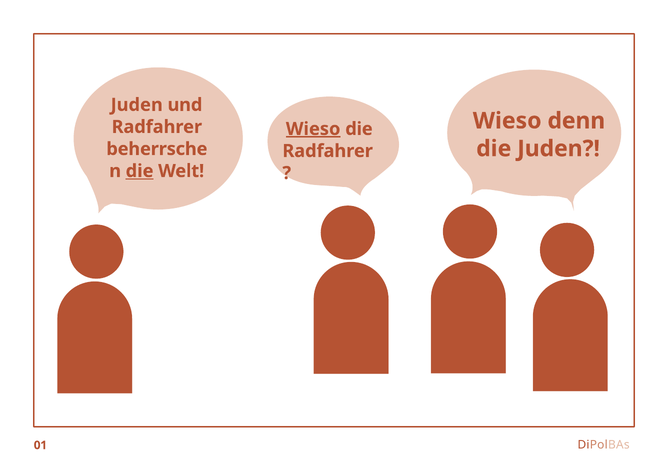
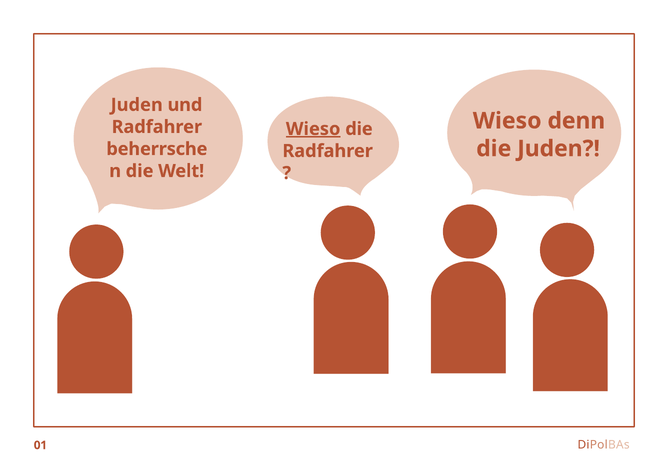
die underline: present -> none (140, 171)
